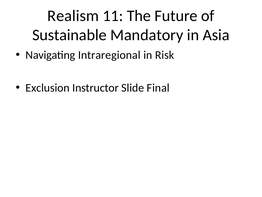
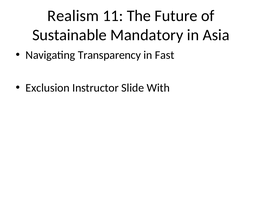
Intraregional: Intraregional -> Transparency (109, 55)
Risk: Risk -> Fast (165, 55)
Final: Final -> With (158, 88)
